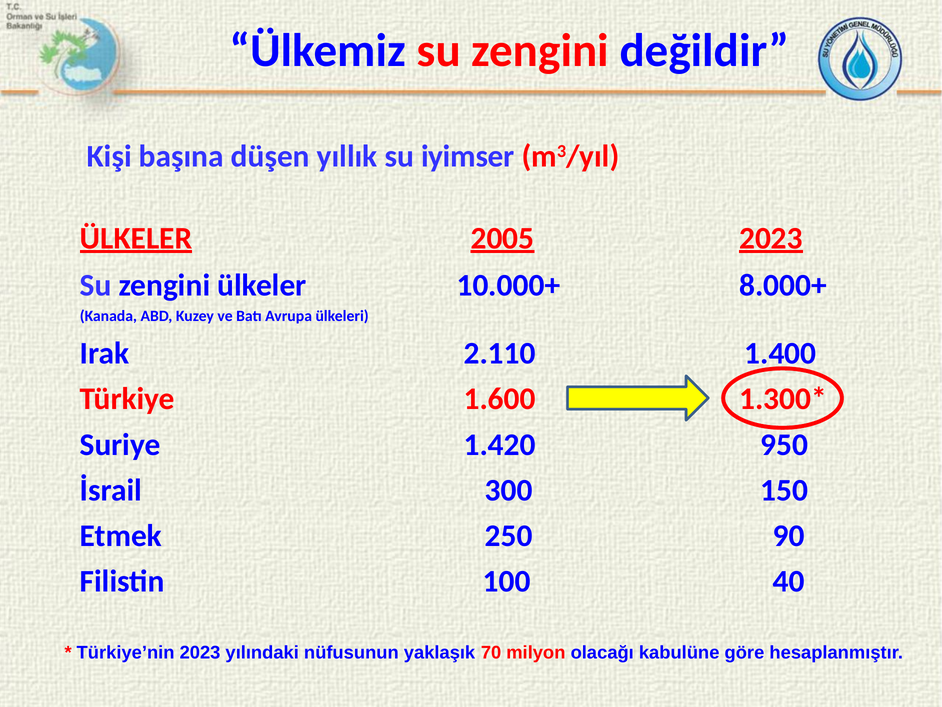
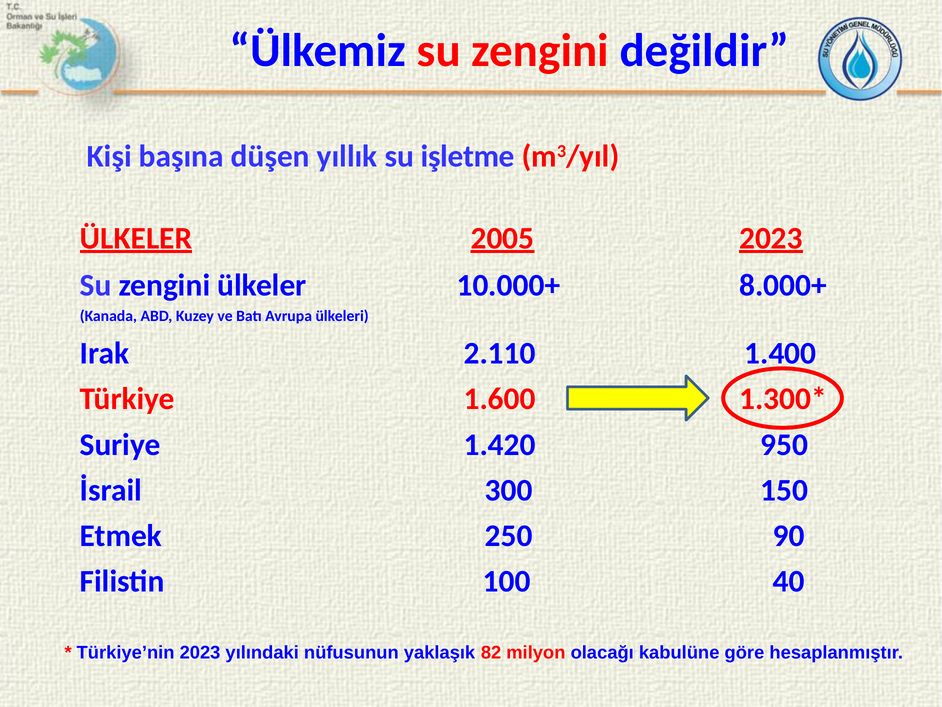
iyimser: iyimser -> işletme (468, 156)
70: 70 -> 82 (491, 652)
